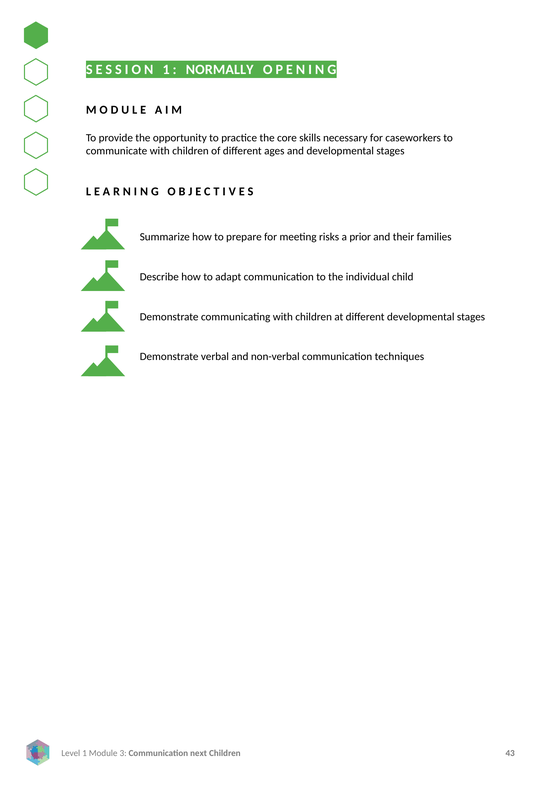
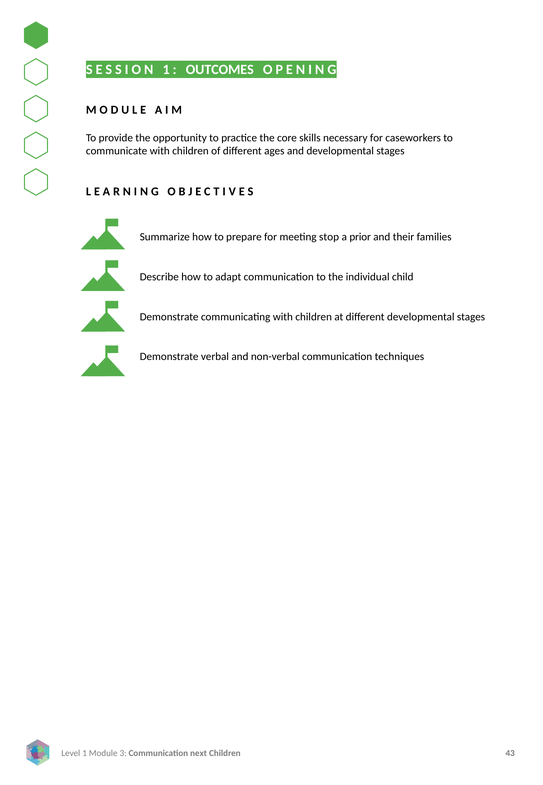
NORMALLY: NORMALLY -> OUTCOMES (220, 69)
risks: risks -> stop (329, 237)
